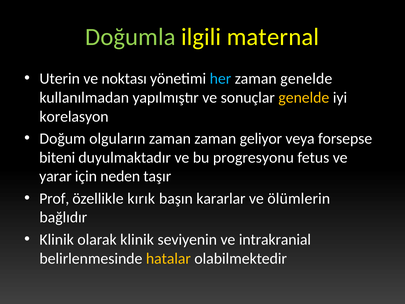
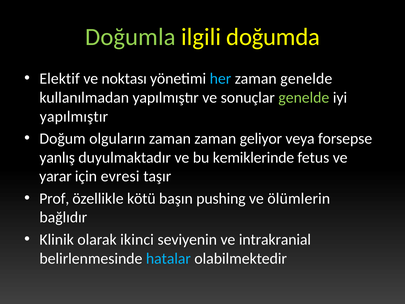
maternal: maternal -> doğumda (273, 37)
Uterin: Uterin -> Elektif (60, 79)
genelde colour: yellow -> light green (304, 98)
korelasyon: korelasyon -> yapılmıştır (74, 116)
biteni: biteni -> yanlış (57, 157)
progresyonu: progresyonu -> kemiklerinde (253, 157)
neden: neden -> evresi (120, 176)
kırık: kırık -> kötü (141, 198)
kararlar: kararlar -> pushing (221, 198)
olarak klinik: klinik -> ikinci (137, 239)
hatalar colour: yellow -> light blue (168, 258)
